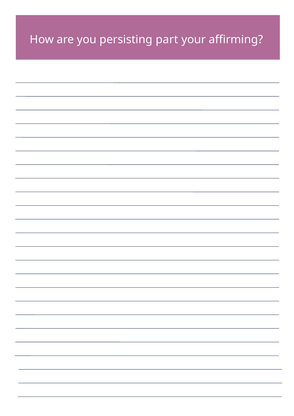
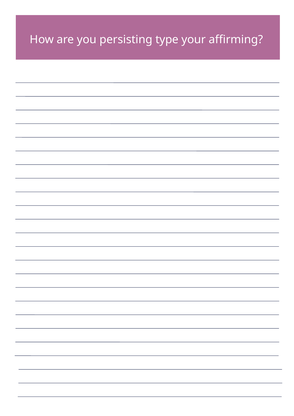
part: part -> type (167, 40)
